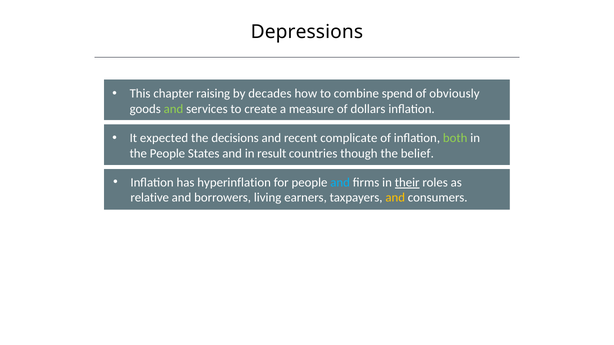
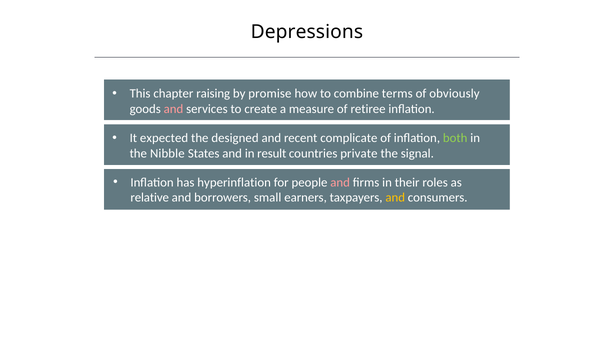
decades: decades -> promise (270, 94)
spend: spend -> terms (397, 94)
and colour: light green -> pink (173, 109)
dollars: dollars -> retiree (368, 109)
decisions: decisions -> designed (235, 138)
the People: People -> Nibble (167, 154)
though: though -> private (359, 154)
belief: belief -> signal (417, 154)
and colour: light blue -> pink (340, 183)
their underline: present -> none (407, 183)
living: living -> small (268, 198)
